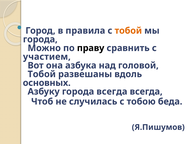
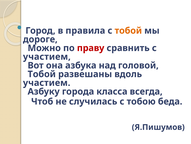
города: города -> дороге (40, 39)
праву colour: black -> red (91, 48)
основных: основных -> участием (47, 82)
города всегда: всегда -> класса (112, 91)
